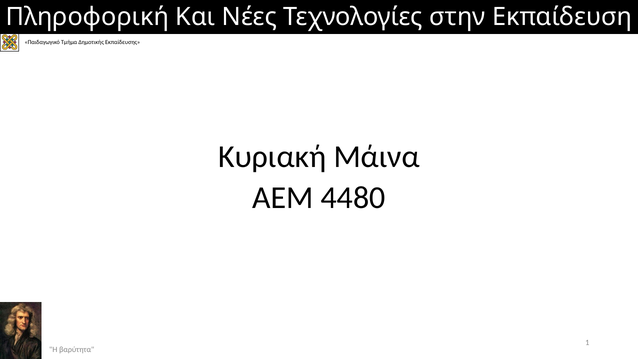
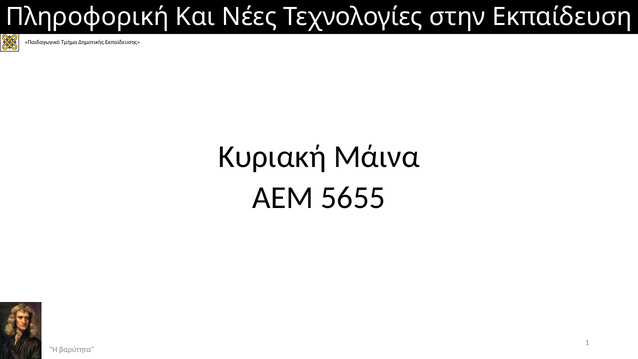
4480: 4480 -> 5655 (353, 198)
